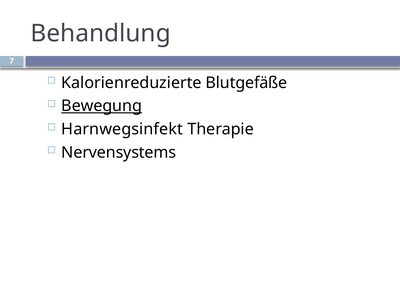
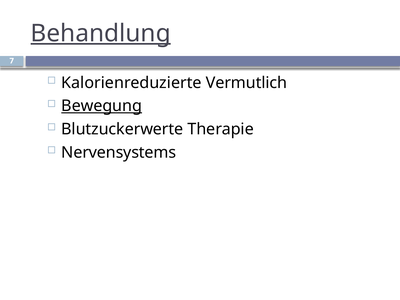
Behandlung underline: none -> present (101, 33)
Blutgefäße: Blutgefäße -> Vermutlich (246, 83)
Harnwegsinfekt: Harnwegsinfekt -> Blutzuckerwerte (122, 129)
